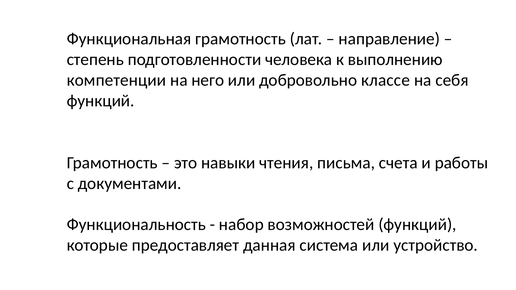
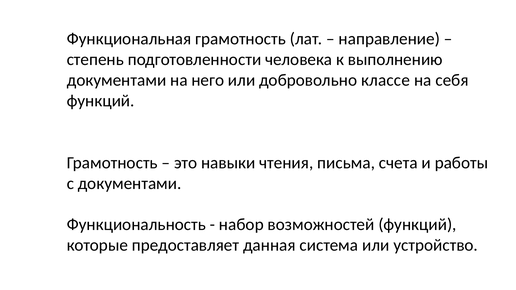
компетенции: компетенции -> документами (117, 80)
